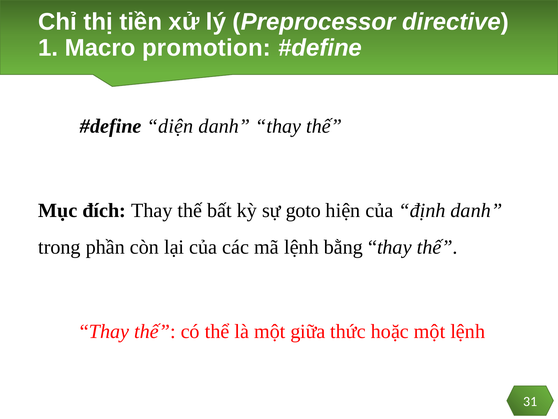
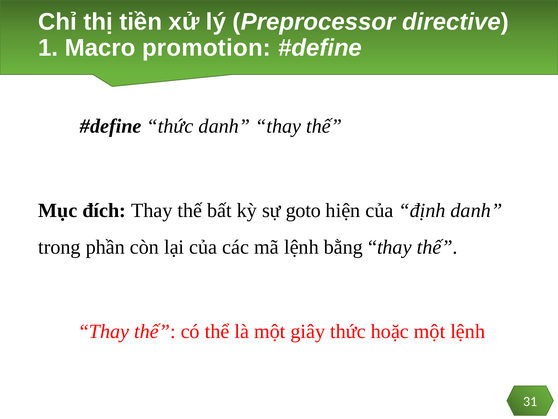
diện: diện -> thức (170, 126)
giữa: giữa -> giây (308, 331)
